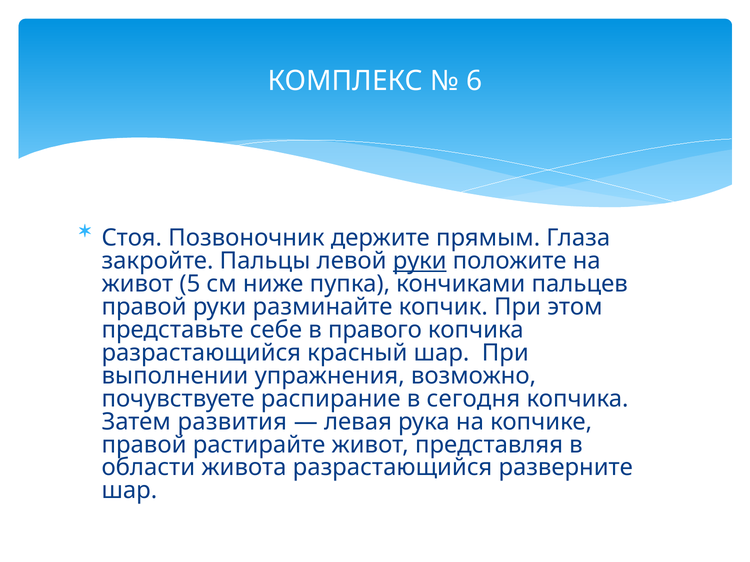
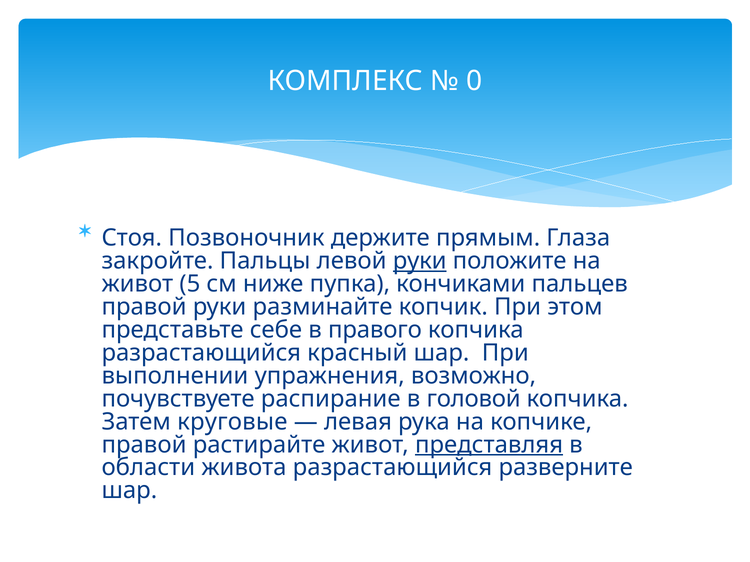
6: 6 -> 0 (474, 81)
сегодня: сегодня -> головой (474, 399)
развития: развития -> круговые (232, 422)
представляя underline: none -> present (489, 445)
